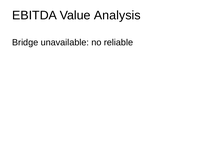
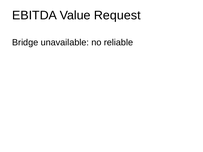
Analysis: Analysis -> Request (117, 15)
